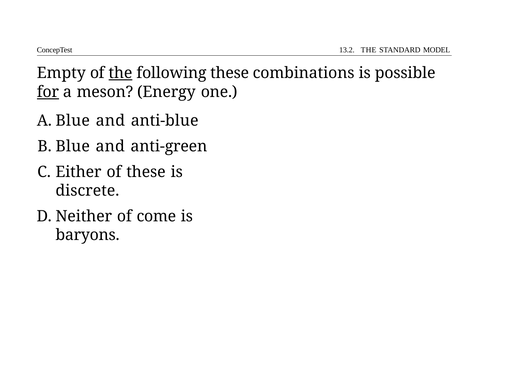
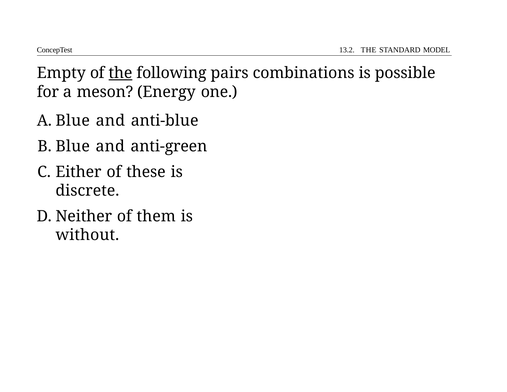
following these: these -> pairs (230, 73)
for underline: present -> none (48, 92)
come: come -> them (156, 216)
baryons: baryons -> without (87, 235)
